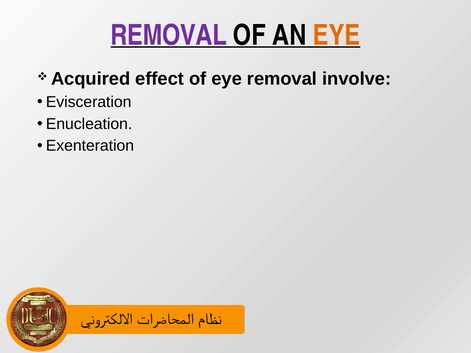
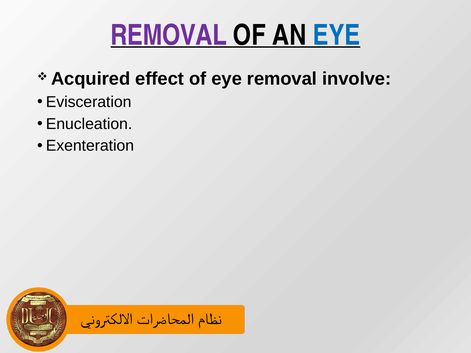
EYE colour: orange -> blue (337, 35)
